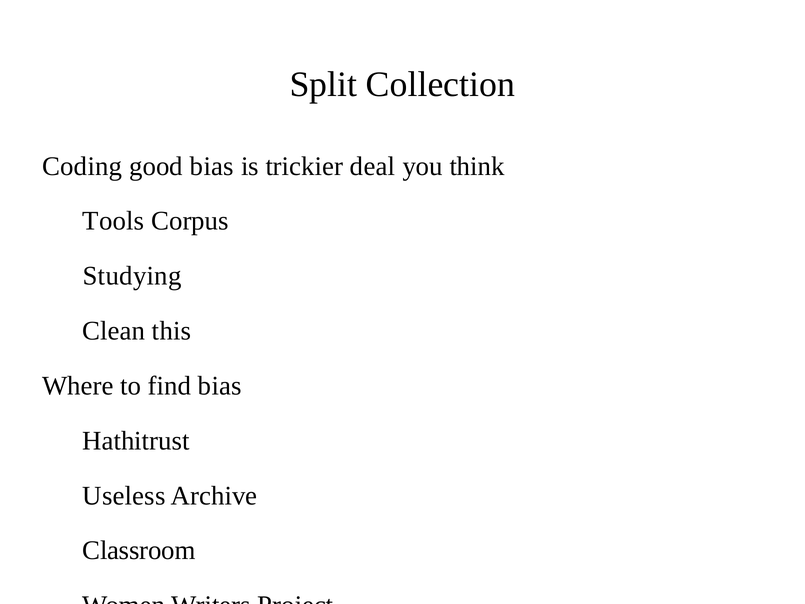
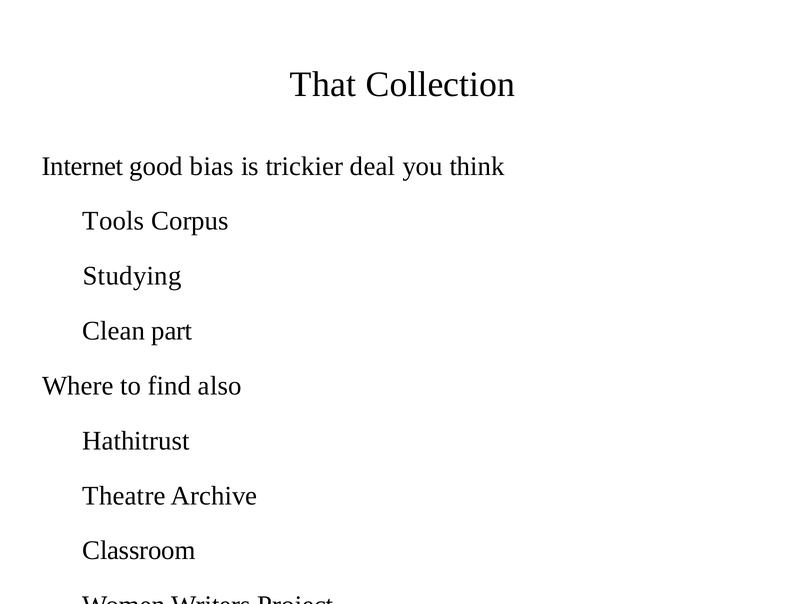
Split: Split -> That (323, 84)
Coding: Coding -> Internet (83, 166)
this: this -> part (172, 331)
find bias: bias -> also (220, 386)
Useless: Useless -> Theatre (124, 495)
